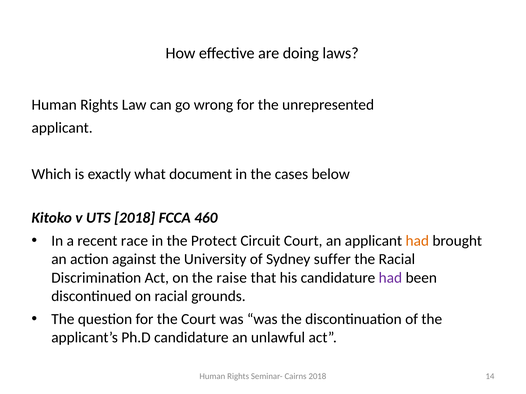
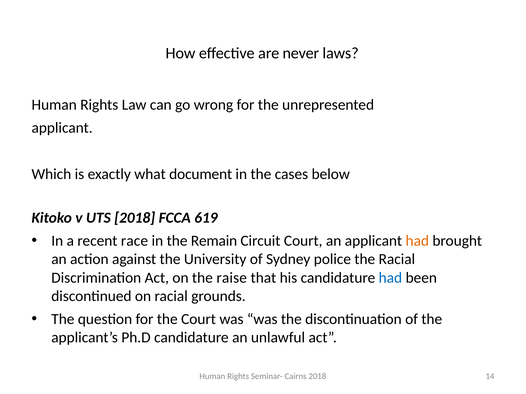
doing: doing -> never (301, 53)
460: 460 -> 619 (206, 218)
Protect: Protect -> Remain (214, 241)
suffer: suffer -> police (332, 260)
had colour: purple -> blue (390, 278)
